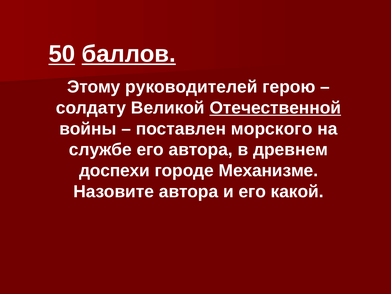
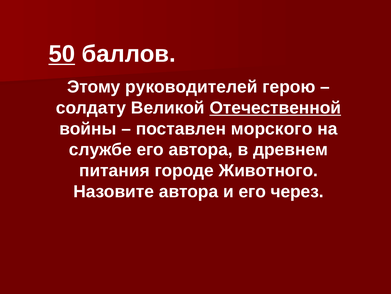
баллов underline: present -> none (129, 54)
доспехи: доспехи -> питания (114, 170)
Механизме: Механизме -> Животного (268, 170)
какой: какой -> через (297, 191)
